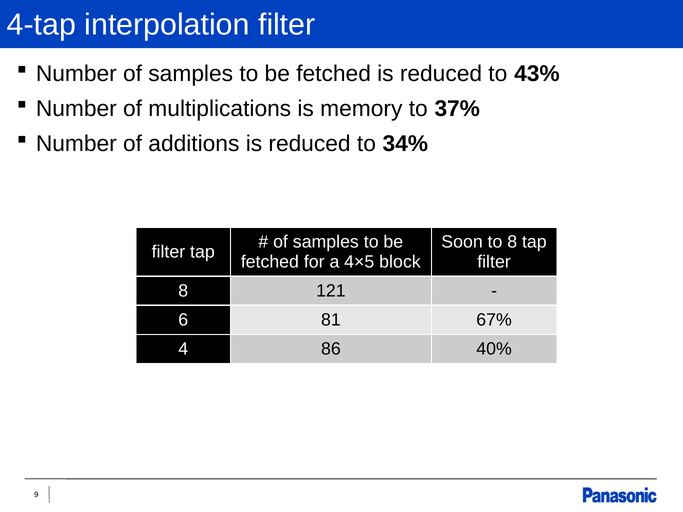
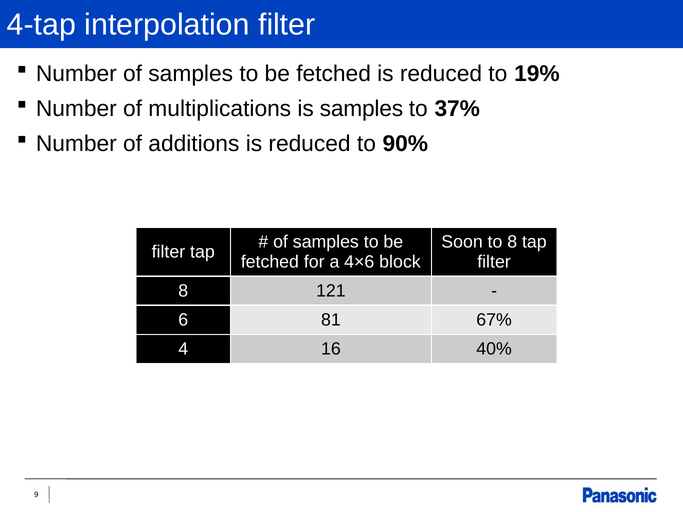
43%: 43% -> 19% (537, 74)
is memory: memory -> samples (361, 109)
34%: 34% -> 90% (405, 144)
4×5: 4×5 -> 4×6 (359, 262)
86: 86 -> 16 (331, 349)
